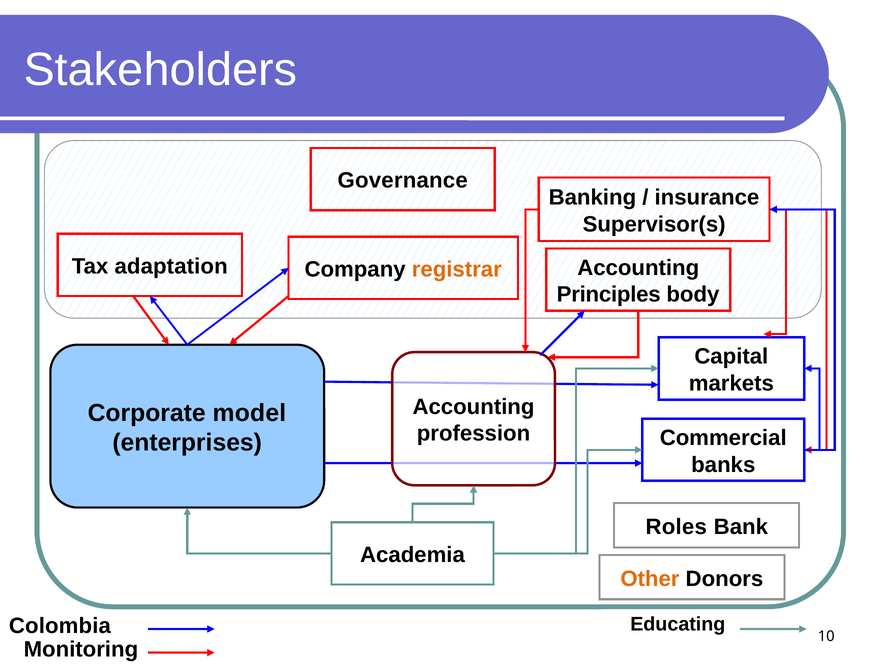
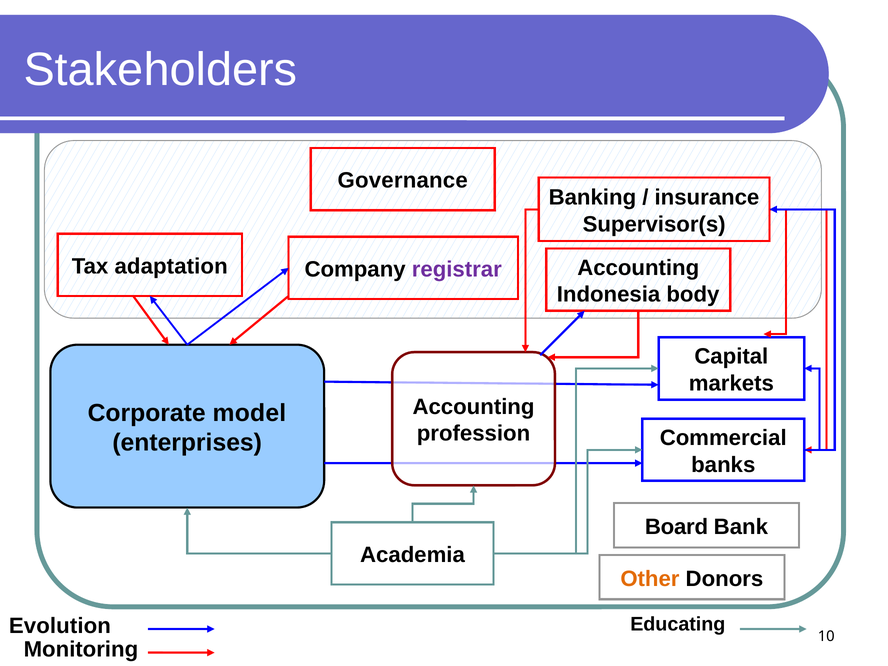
registrar colour: orange -> purple (457, 269)
Principles: Principles -> Indonesia (609, 294)
Roles: Roles -> Board (676, 527)
Colombia: Colombia -> Evolution (60, 626)
